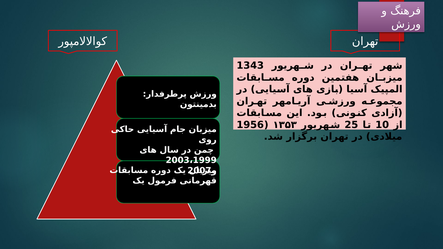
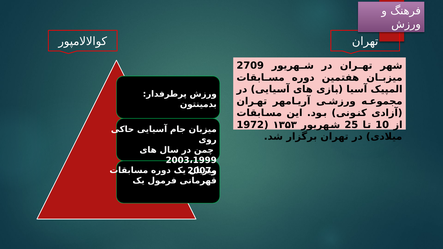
1343: 1343 -> 2709 (250, 66)
1956: 1956 -> 1972 (250, 125)
